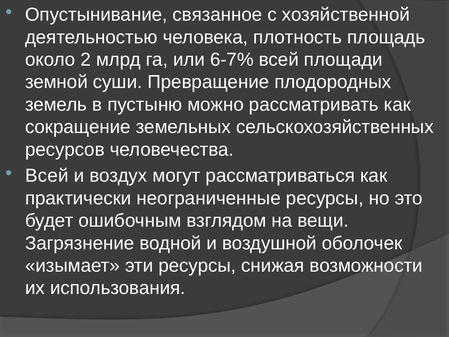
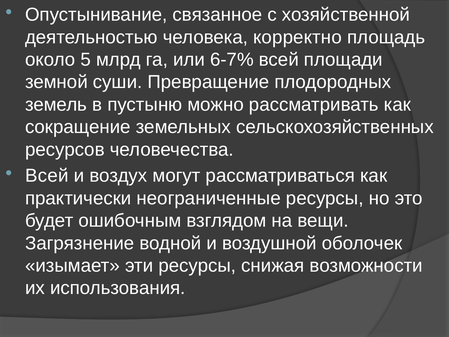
плотность: плотность -> корректно (298, 37)
2: 2 -> 5 (86, 60)
